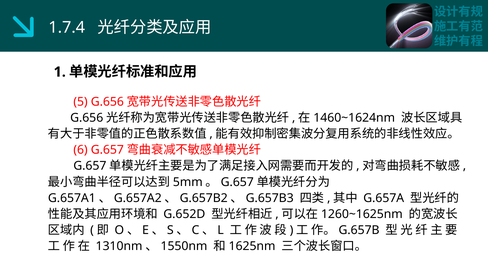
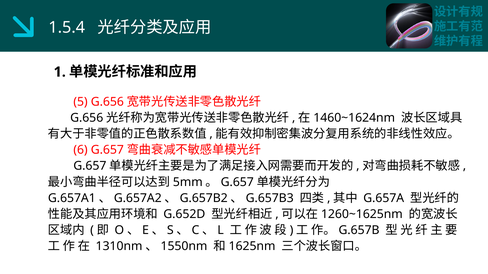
1.7.4: 1.7.4 -> 1.5.4 (67, 28)
